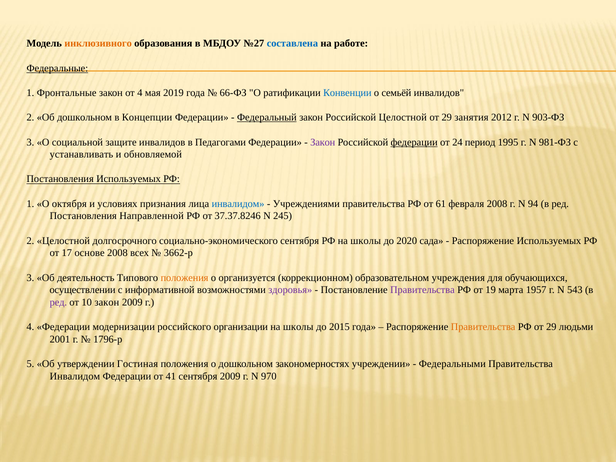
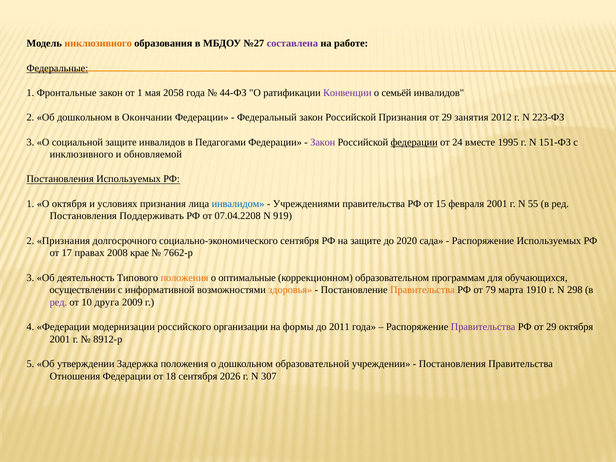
составлена colour: blue -> purple (292, 44)
от 4: 4 -> 1 (140, 93)
2019: 2019 -> 2058 (173, 93)
66-ФЗ: 66-ФЗ -> 44-ФЗ (233, 93)
Конвенции colour: blue -> purple (347, 93)
Концепции: Концепции -> Окончании (147, 118)
Федеральный underline: present -> none (267, 118)
Российской Целостной: Целостной -> Признания (403, 118)
903-ФЗ: 903-ФЗ -> 223-ФЗ (548, 118)
период: период -> вместе (480, 142)
981-ФЗ: 981-ФЗ -> 151-ФЗ (555, 142)
устанавливать: устанавливать -> инклюзивного (81, 154)
61: 61 -> 15 (441, 204)
февраля 2008: 2008 -> 2001 (497, 204)
94: 94 -> 55 (533, 204)
Направленной: Направленной -> Поддерживать (152, 216)
37.37.8246: 37.37.8246 -> 07.04.2208 (238, 216)
245: 245 -> 919 (283, 216)
2 Целостной: Целостной -> Признания (63, 241)
РФ на школы: школы -> защите (366, 241)
основе: основе -> правах (90, 253)
всех: всех -> крае (140, 253)
3662-р: 3662-р -> 7662-р (178, 253)
организуется: организуется -> оптимальные (247, 278)
учреждения: учреждения -> программам (458, 278)
здоровья colour: purple -> orange (290, 290)
Правительства colour: purple -> orange (422, 290)
19: 19 -> 79 (491, 290)
1957: 1957 -> 1910 (536, 290)
543: 543 -> 298 (575, 290)
10 закон: закон -> друга (107, 302)
школы: школы -> формы (298, 327)
2015: 2015 -> 2011 (339, 327)
Правительства colour: orange -> purple (483, 327)
29 людьми: людьми -> октября (576, 327)
1796-р: 1796-р -> 8912-р (108, 339)
Гостиная: Гостиная -> Задержка (138, 364)
закономерностях: закономерностях -> образовательной (312, 364)
Федеральными: Федеральными -> Постановления (452, 364)
Инвалидом: Инвалидом -> Отношения (75, 376)
41: 41 -> 18 (171, 376)
сентября 2009: 2009 -> 2026 (230, 376)
970: 970 -> 307 (269, 376)
